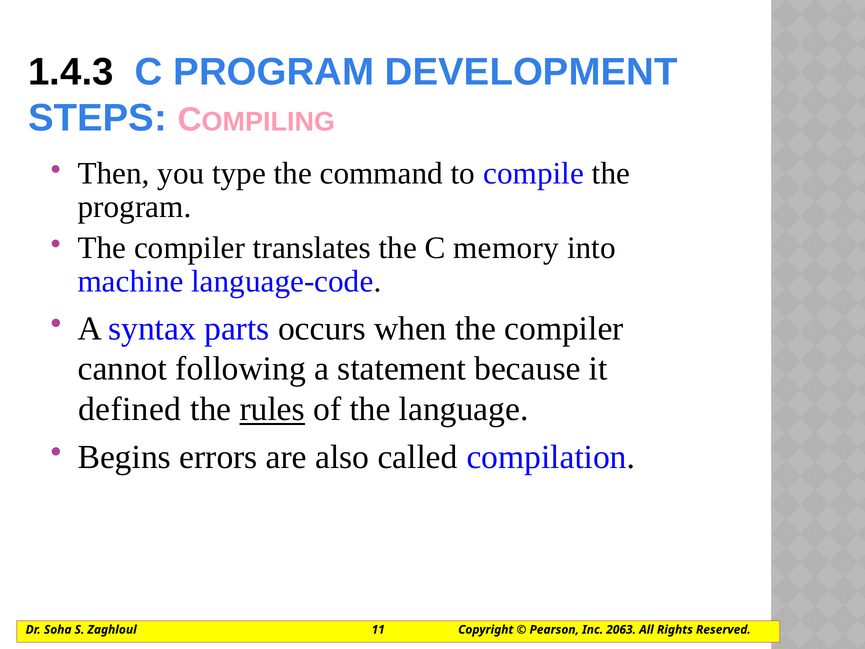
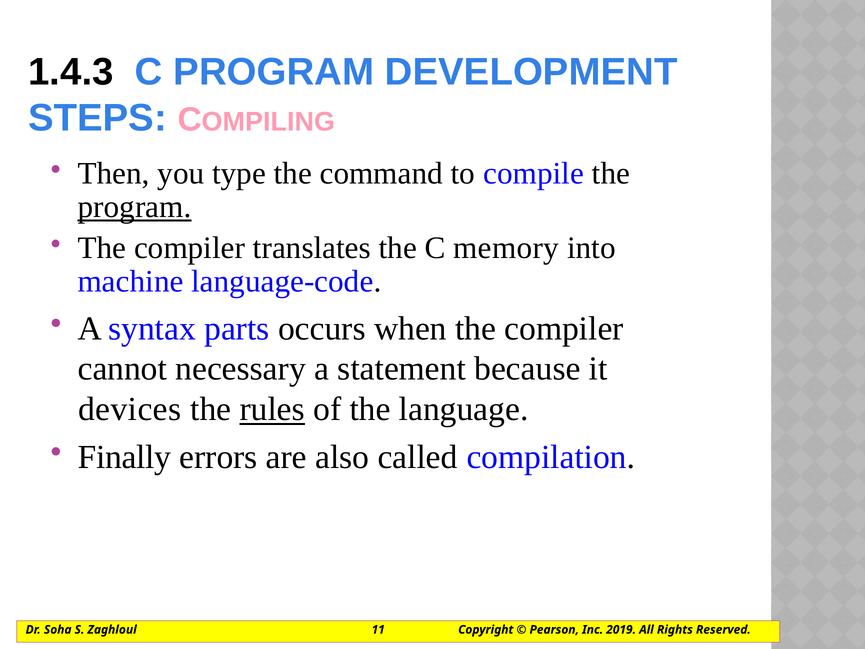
program underline: none -> present (135, 207)
following: following -> necessary (241, 369)
defined: defined -> devices (130, 409)
Begins: Begins -> Finally (124, 457)
2063: 2063 -> 2019 (621, 629)
